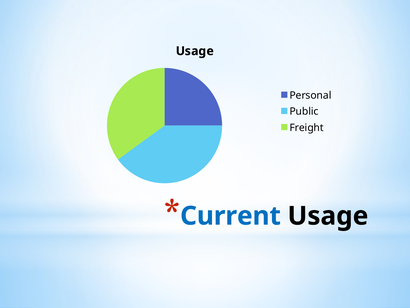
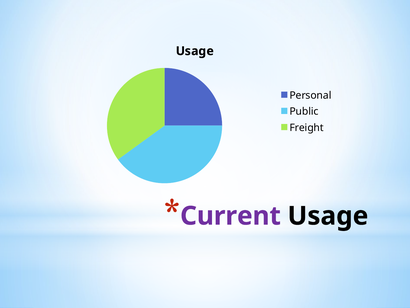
Current colour: blue -> purple (230, 216)
